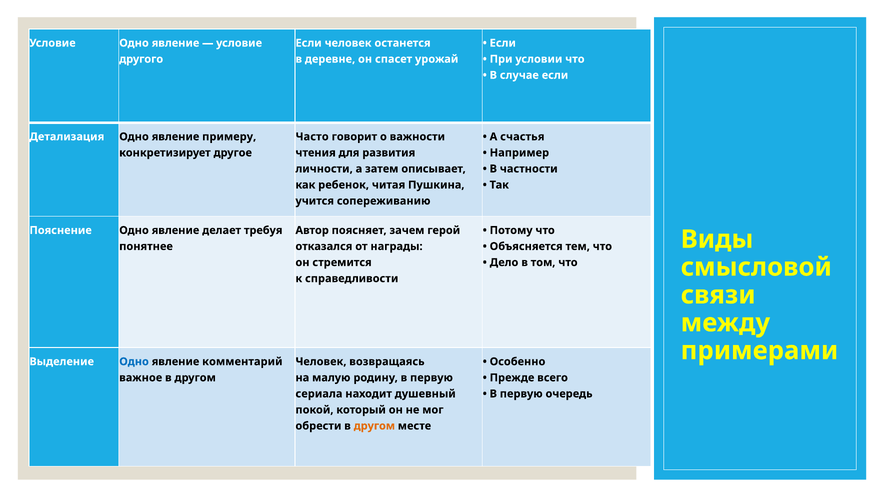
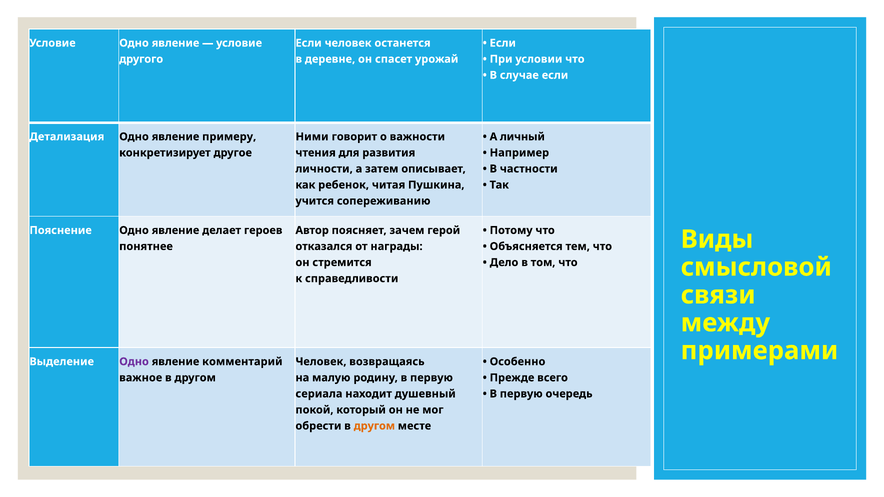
Часто: Часто -> Ними (312, 137)
счастья: счастья -> личный (522, 137)
требуя: требуя -> героев (263, 230)
Одно colour: blue -> purple (134, 362)
